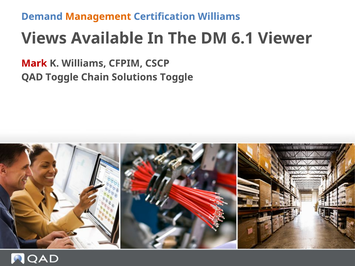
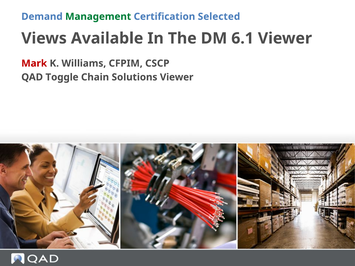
Management colour: orange -> green (98, 17)
Certification Williams: Williams -> Selected (219, 17)
Solutions Toggle: Toggle -> Viewer (177, 77)
